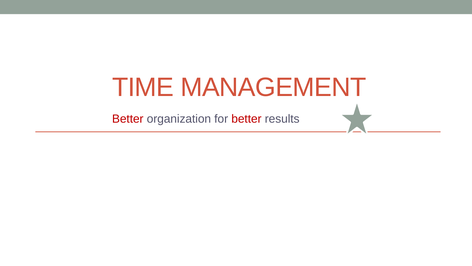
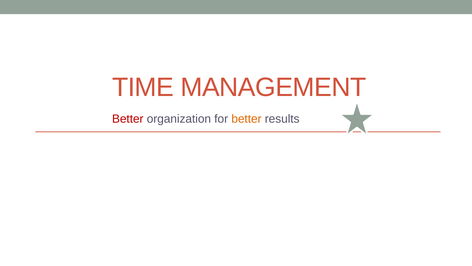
better colour: red -> orange (246, 119)
